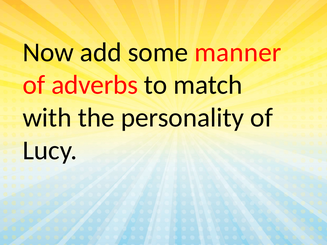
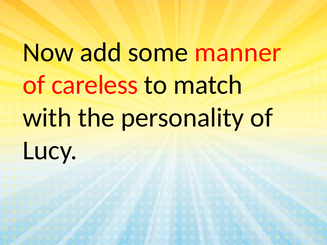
adverbs: adverbs -> careless (95, 85)
